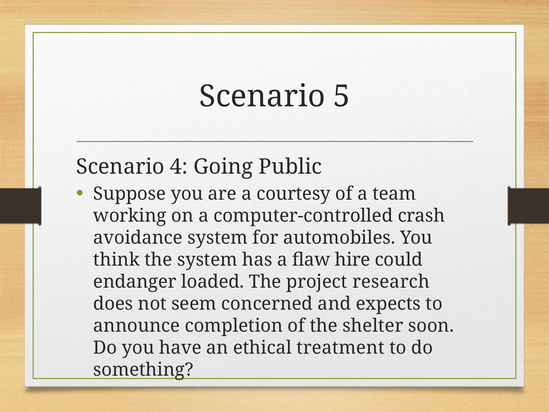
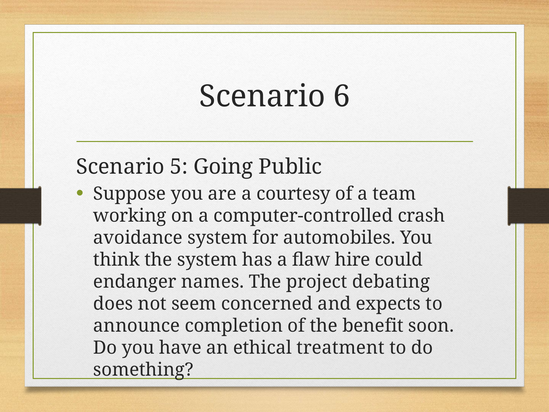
5: 5 -> 6 (342, 96)
4: 4 -> 5 (179, 167)
loaded: loaded -> names (213, 282)
research: research -> debating (391, 282)
shelter: shelter -> benefit (373, 326)
